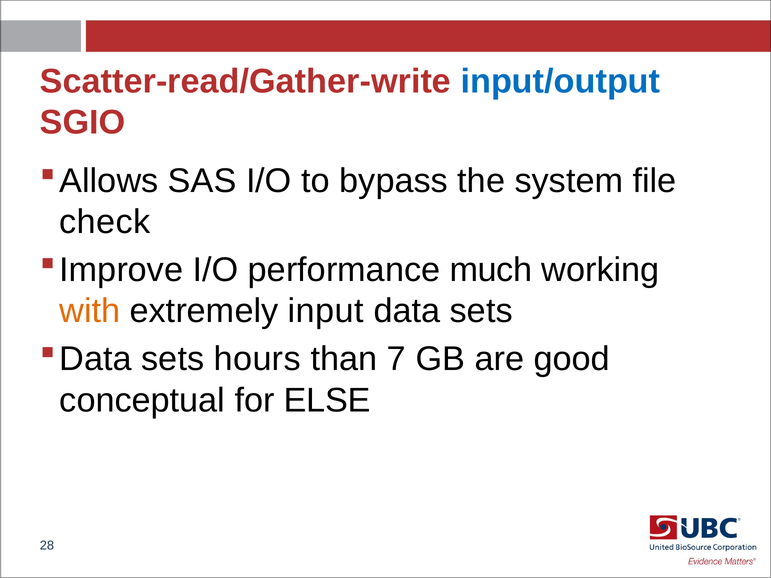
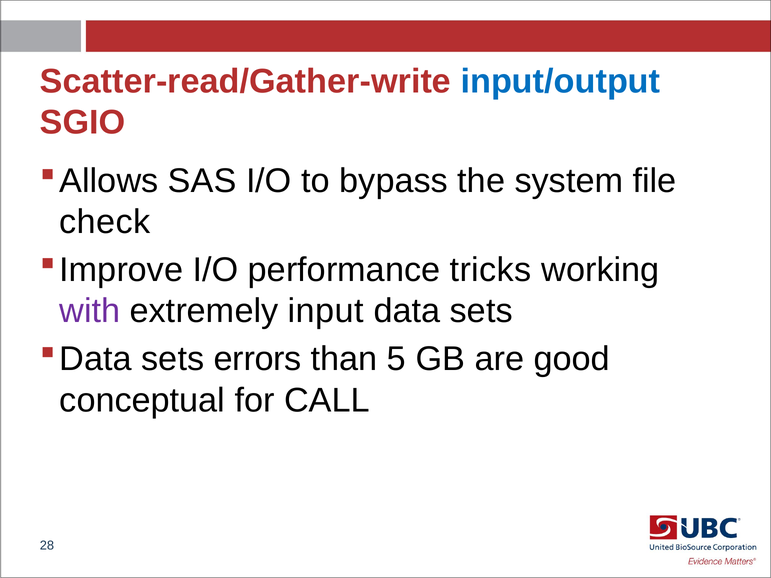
much: much -> tricks (491, 270)
with colour: orange -> purple (90, 311)
hours: hours -> errors (258, 359)
7: 7 -> 5 (397, 359)
ELSE: ELSE -> CALL (327, 400)
